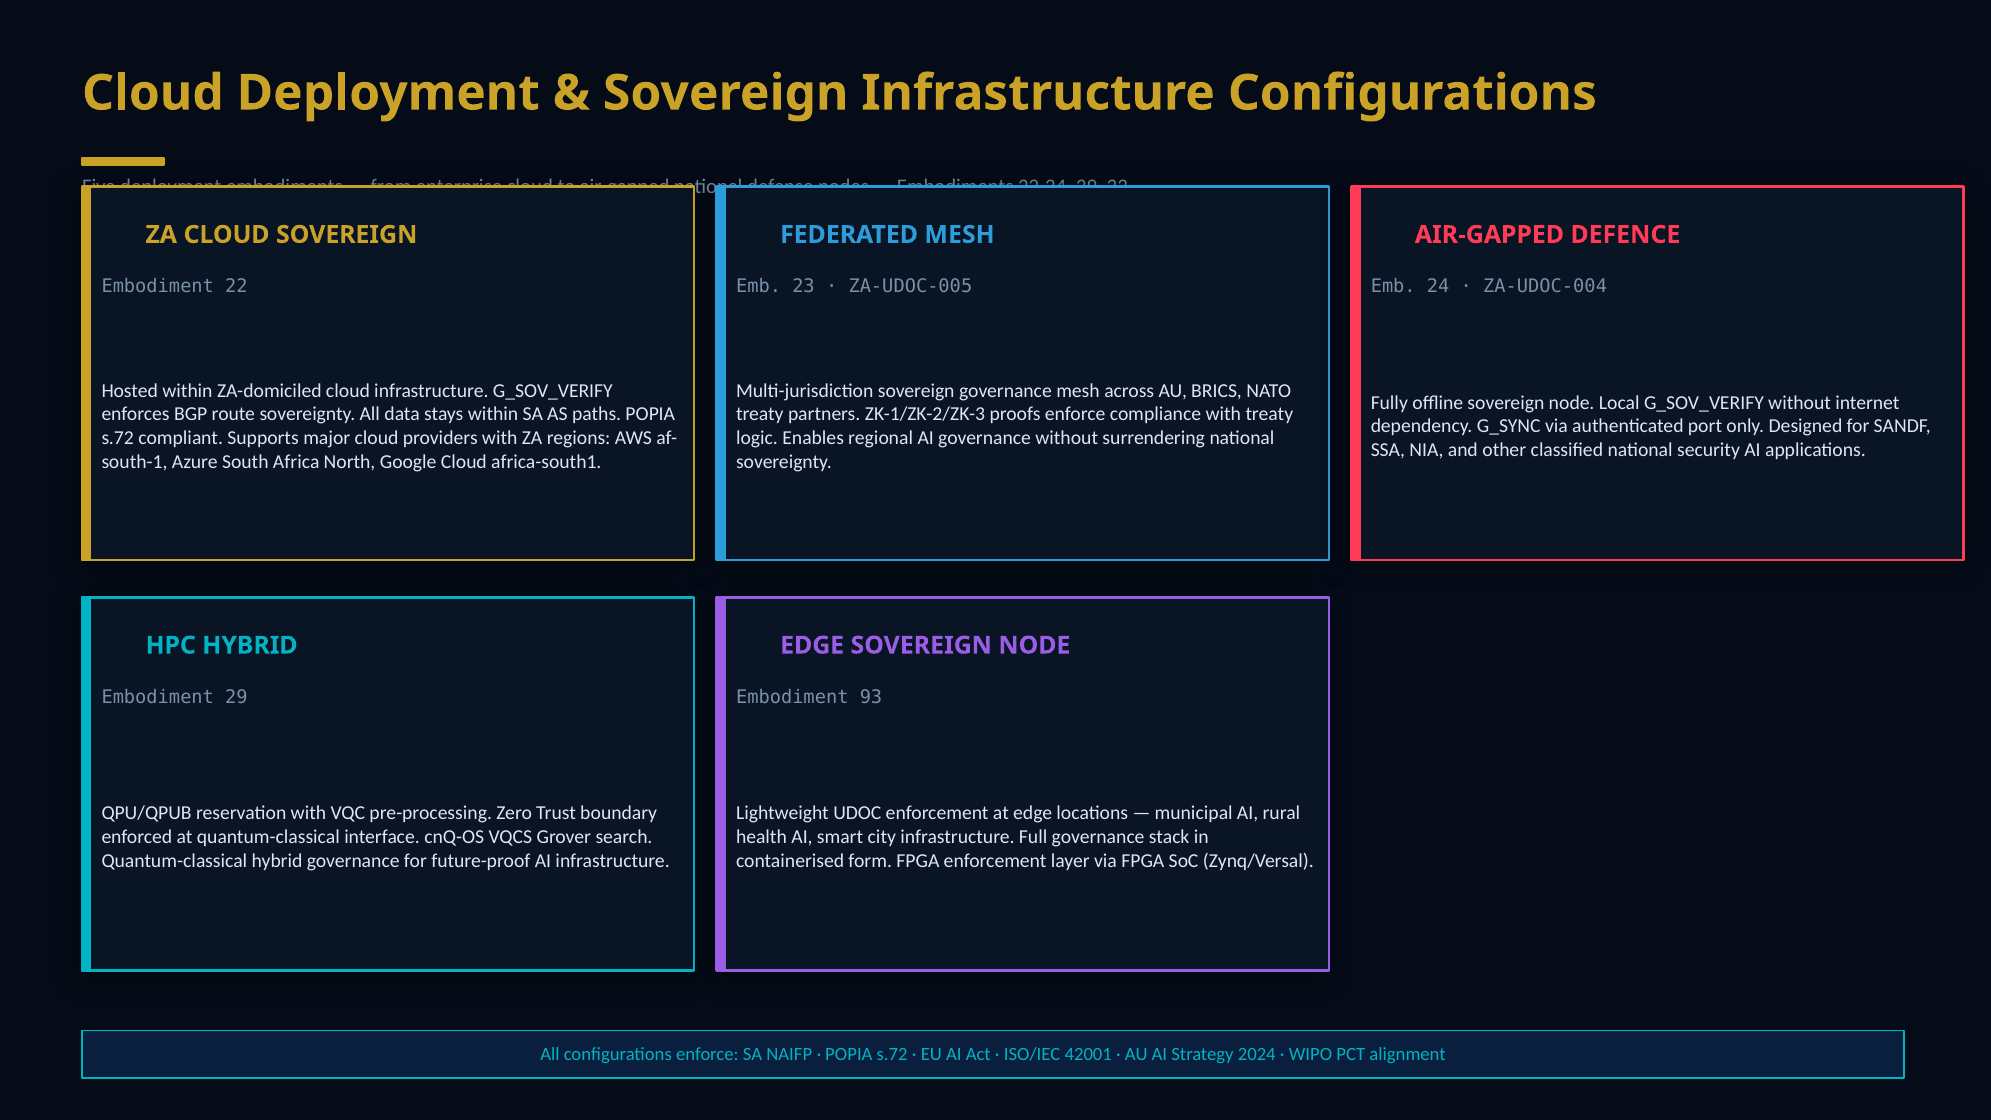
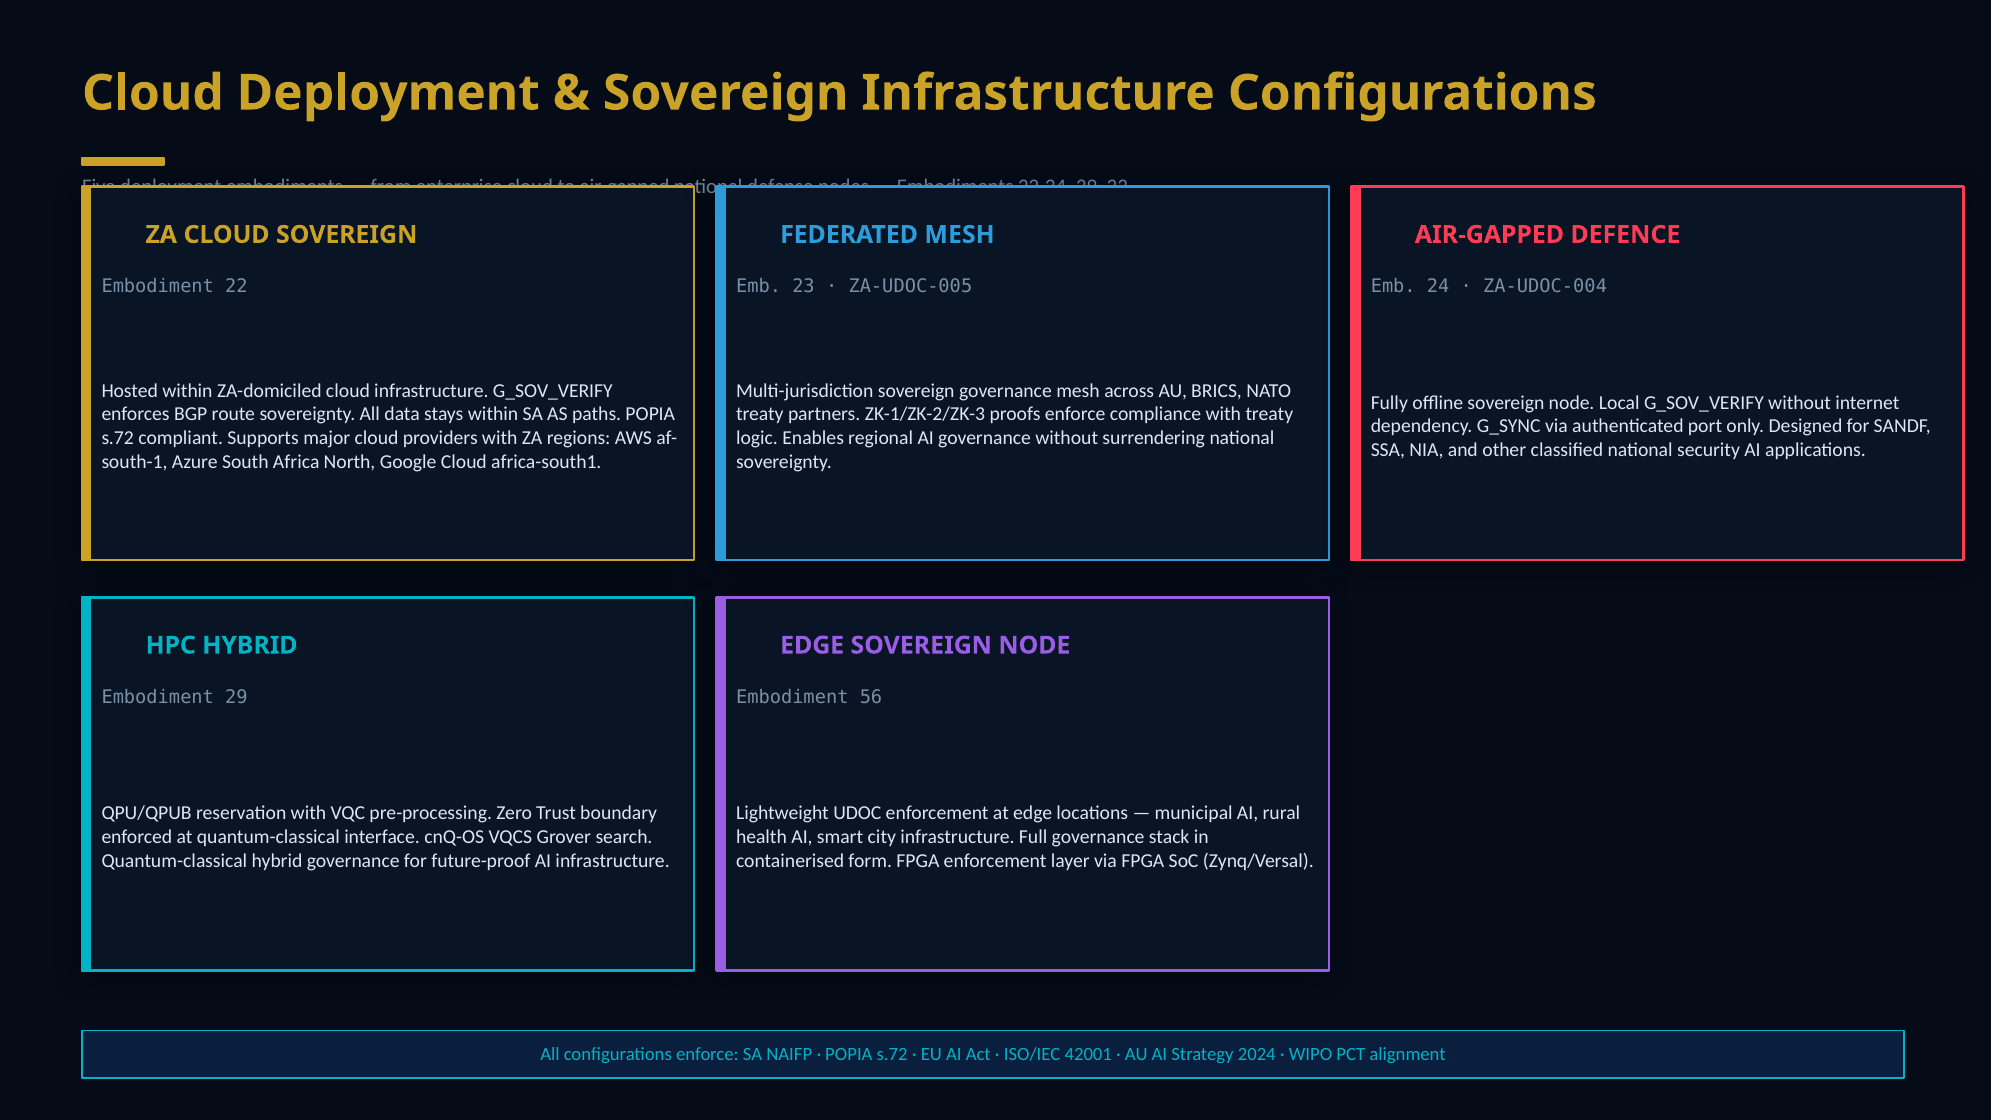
93: 93 -> 56 (871, 697)
